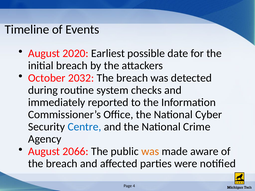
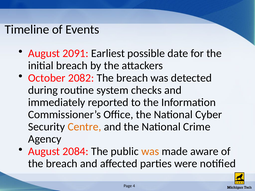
2020: 2020 -> 2091 (76, 53)
2032: 2032 -> 2082 (81, 78)
Centre colour: blue -> orange (84, 127)
2066: 2066 -> 2084 (76, 151)
